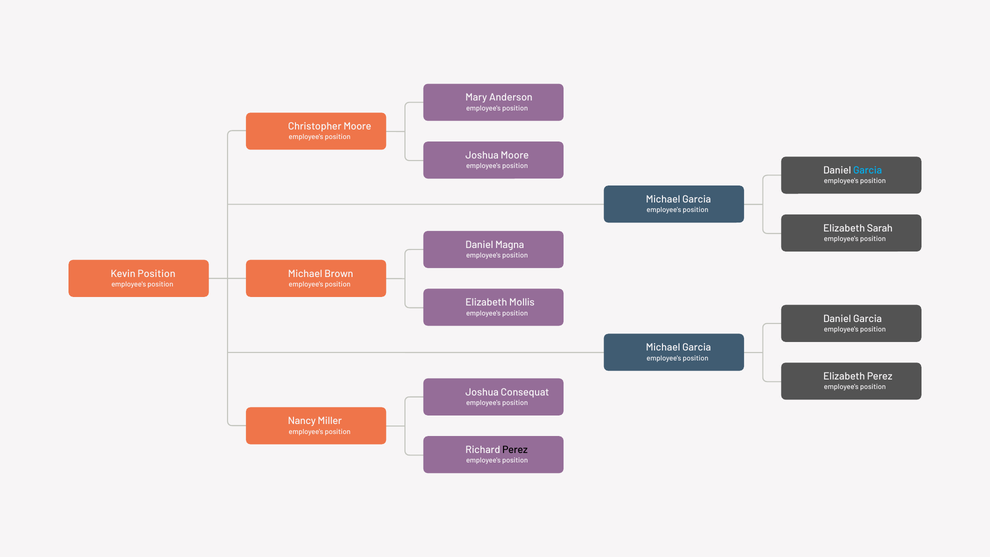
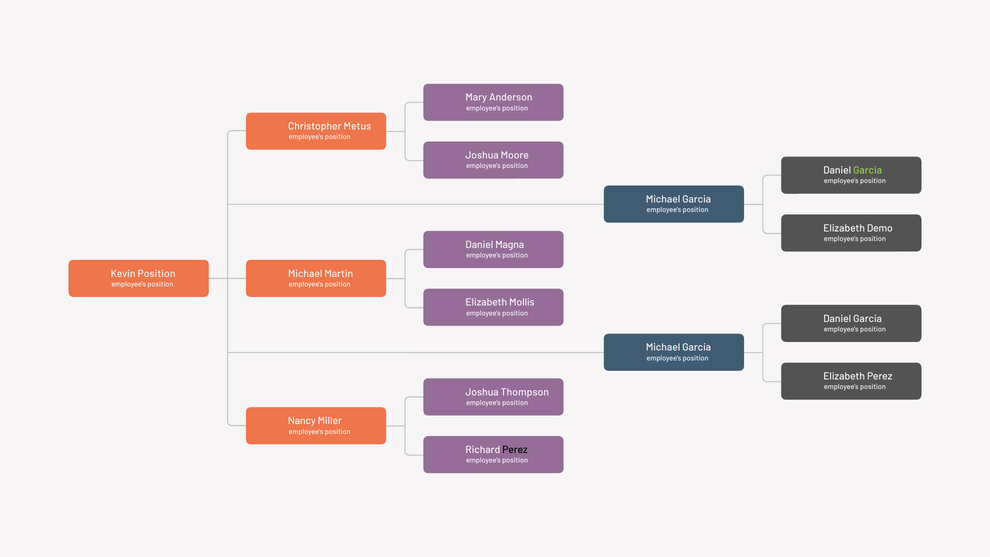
Christopher Moore: Moore -> Metus (357, 126)
Garcia colour: light blue -> light green (868, 170)
Sarah: Sarah -> Demo (880, 228)
Brown: Brown -> Martin (339, 274)
Consequat: Consequat -> Thompson (525, 392)
